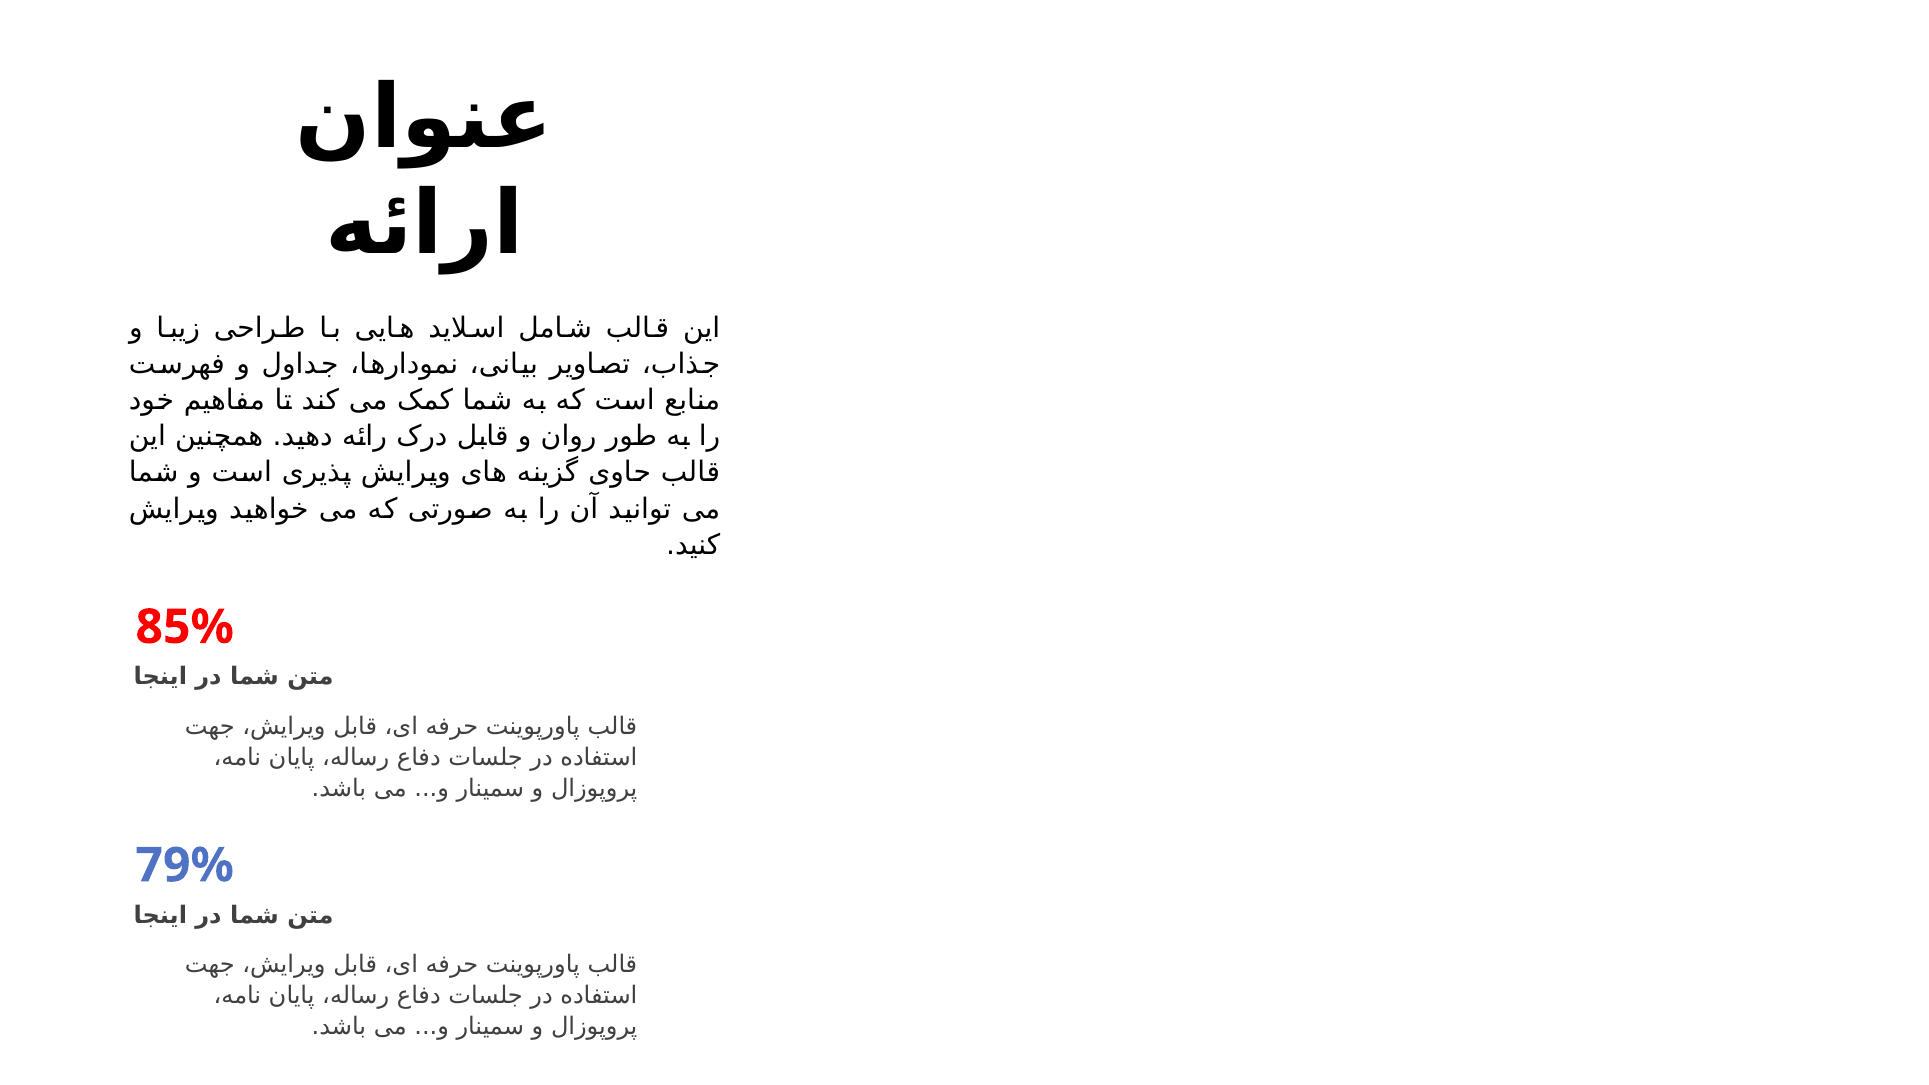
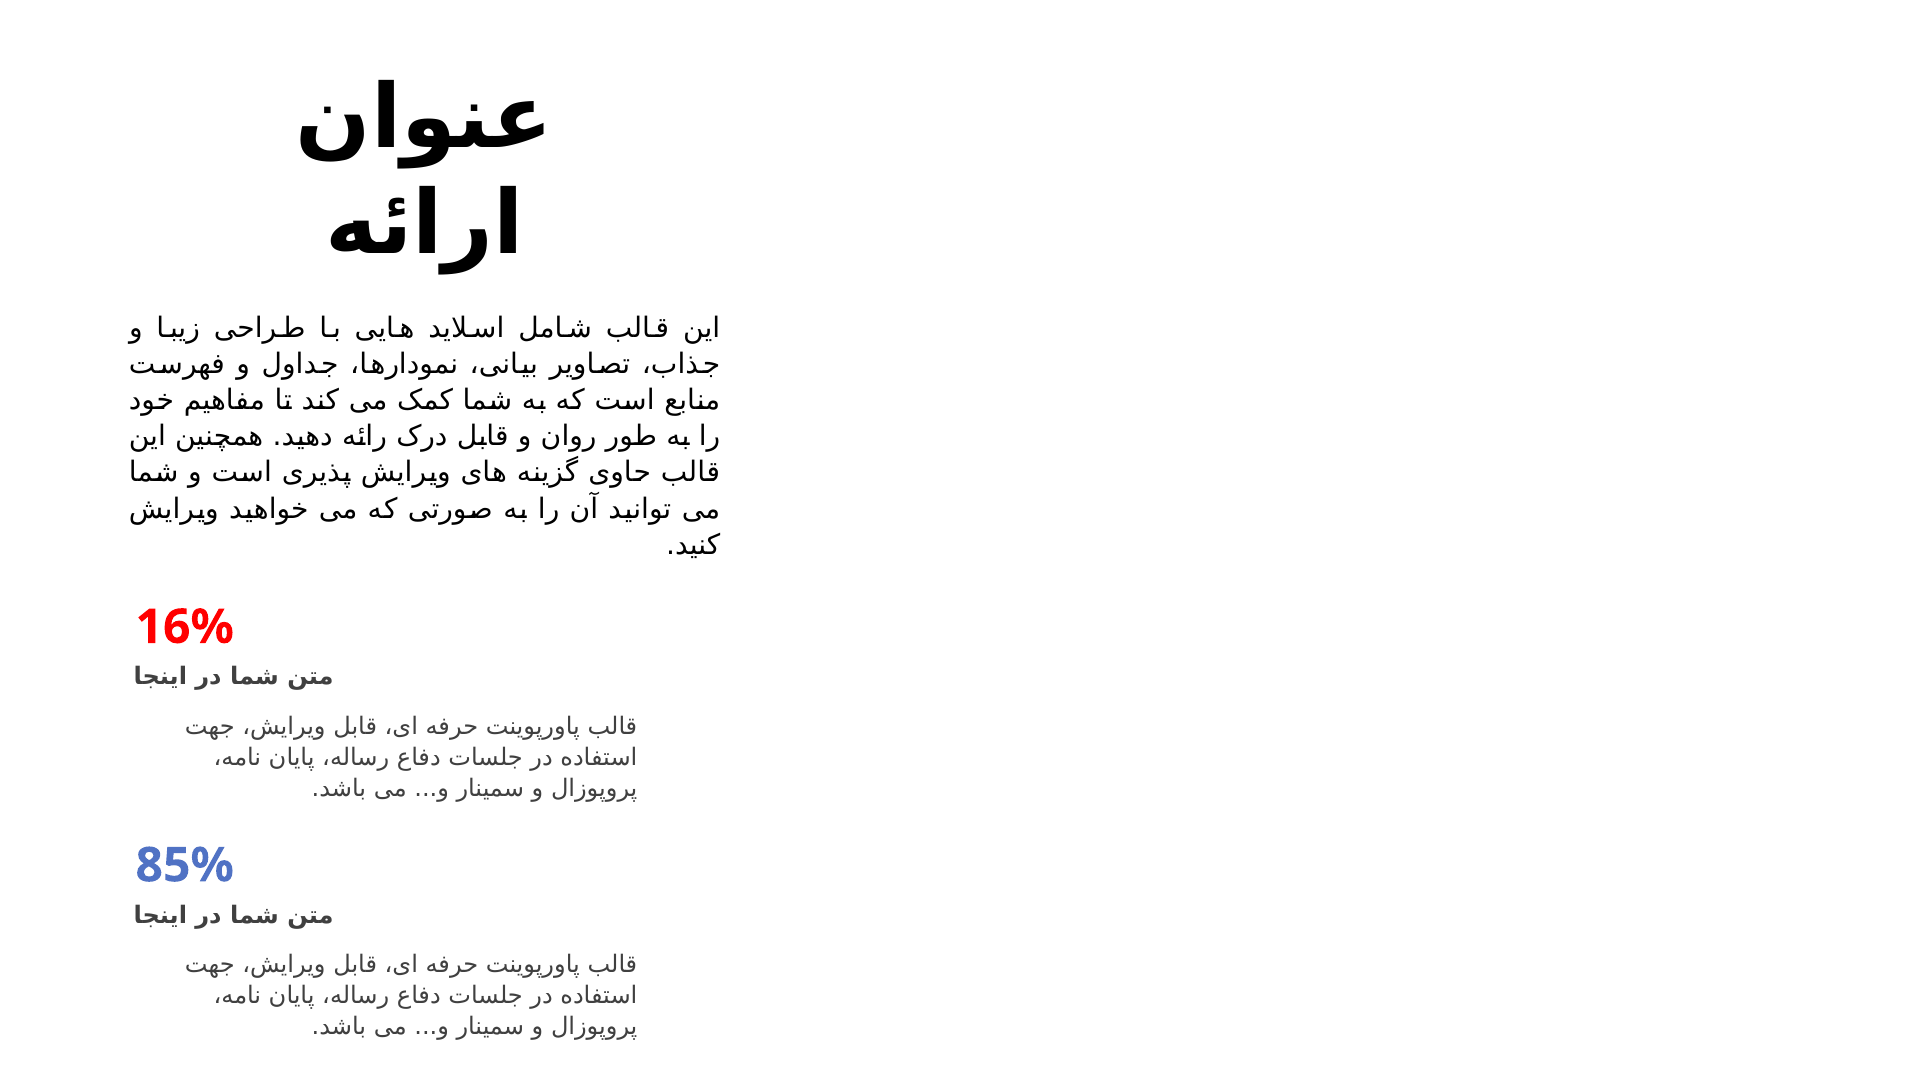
85%: 85% -> 16% (185, 627)
79%: 79% -> 85% (185, 865)
